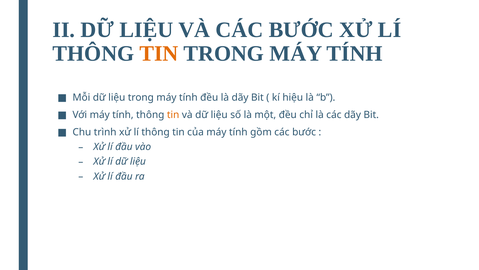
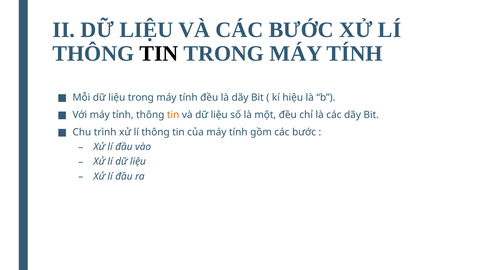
TIN colour: orange -> black (159, 53)
